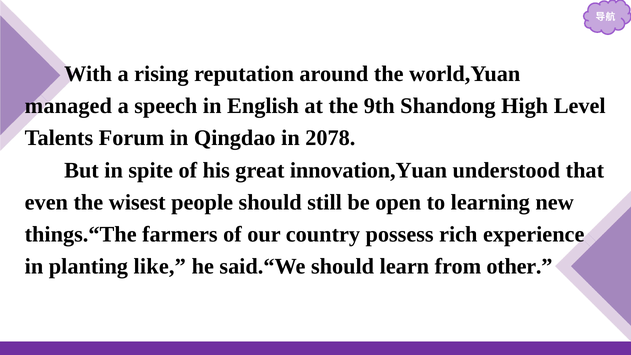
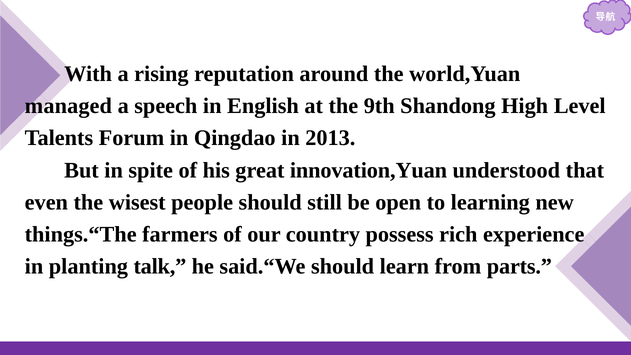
2078: 2078 -> 2013 (330, 138)
like: like -> talk (160, 266)
other: other -> parts (519, 266)
